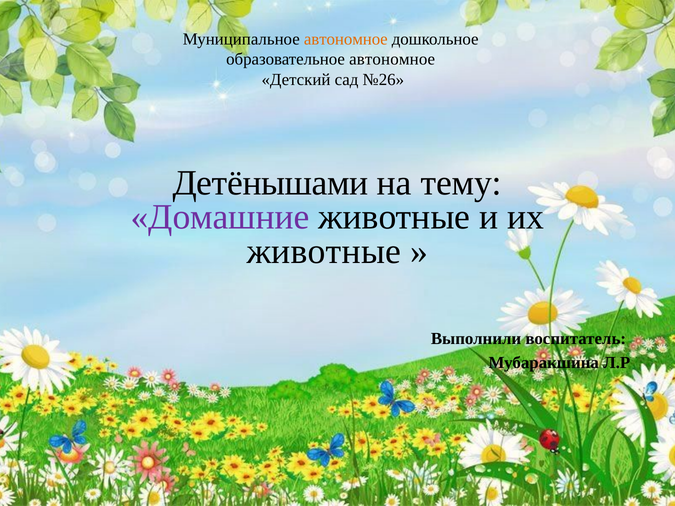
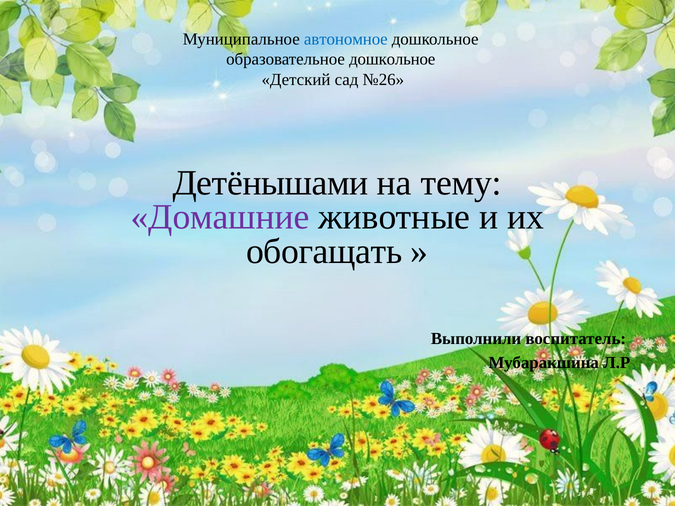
автономное colour: orange -> blue (346, 39)
образовательное автономное: автономное -> дошкольное (392, 59)
животные: животные -> обогащать (324, 251)
